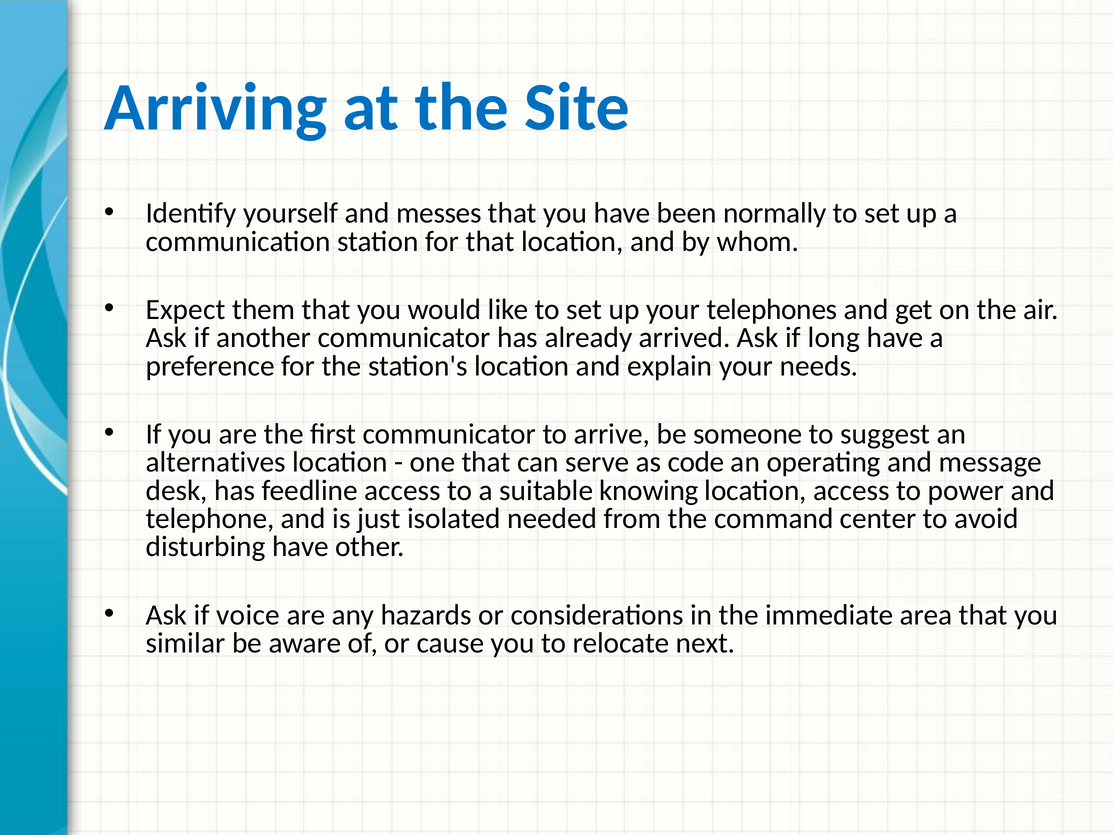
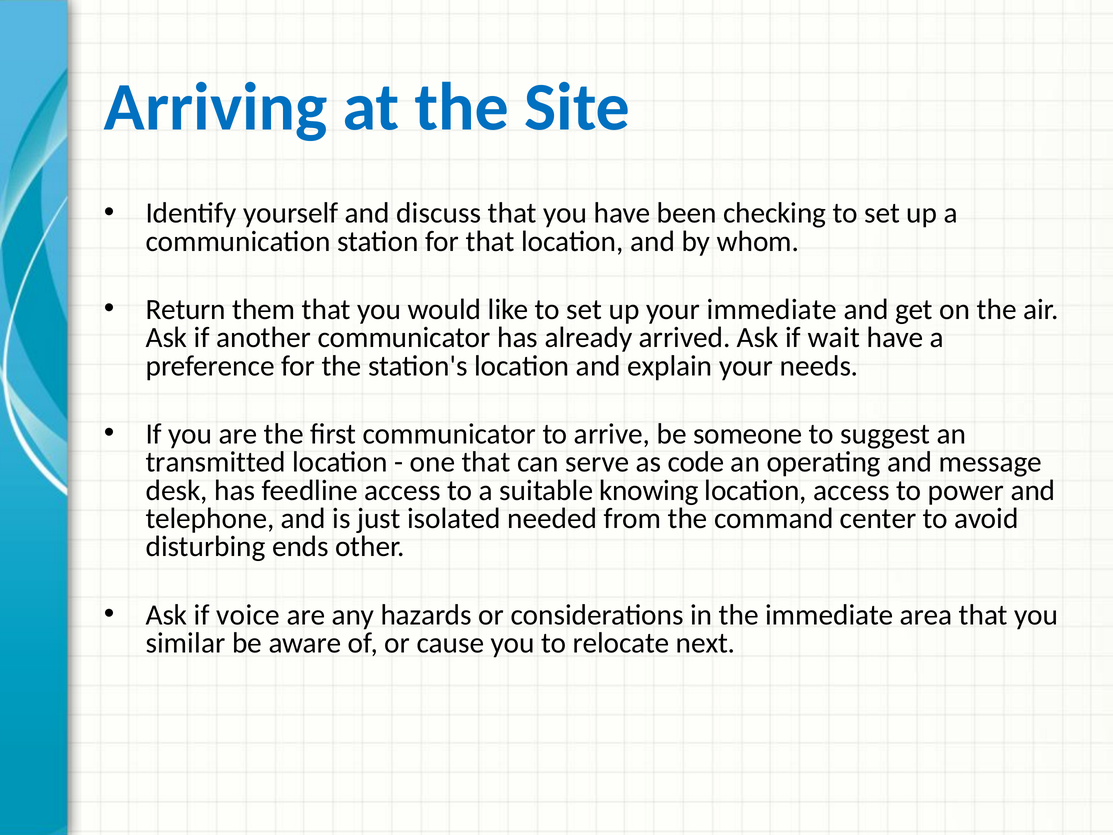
messes: messes -> discuss (439, 213)
normally: normally -> checking (775, 213)
Expect: Expect -> Return (186, 309)
your telephones: telephones -> immediate (772, 309)
long: long -> wait (834, 338)
alternatives: alternatives -> transmitted (216, 462)
disturbing have: have -> ends (300, 547)
